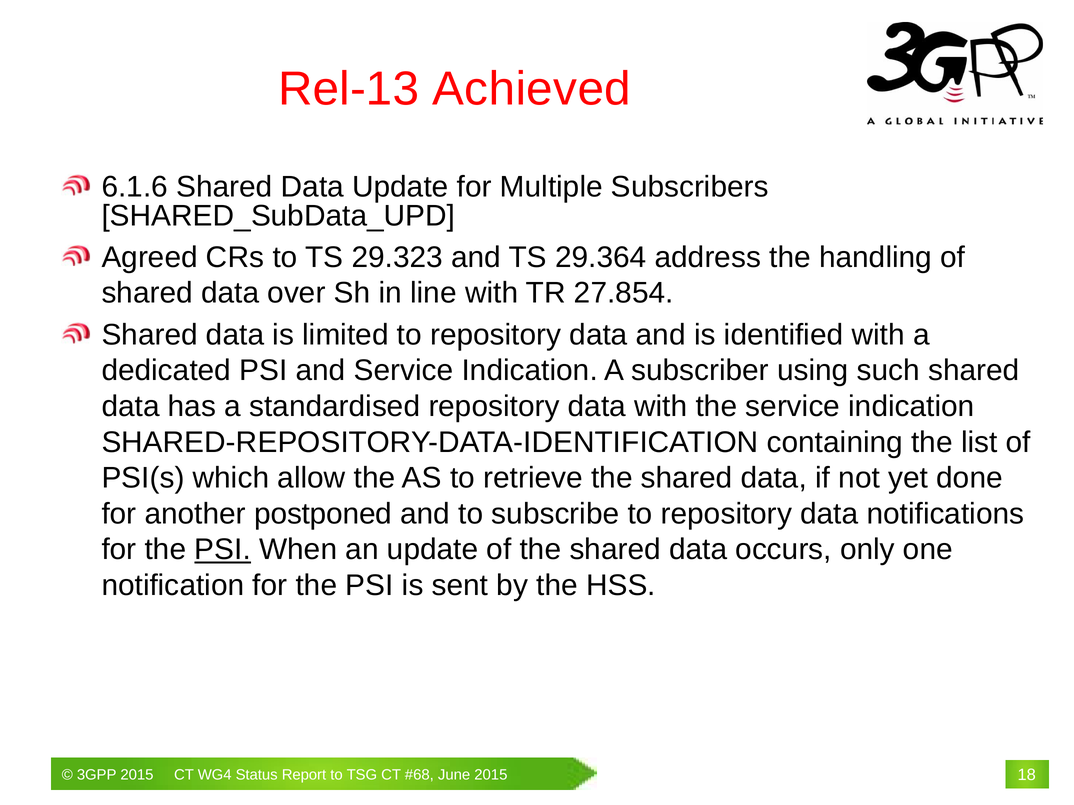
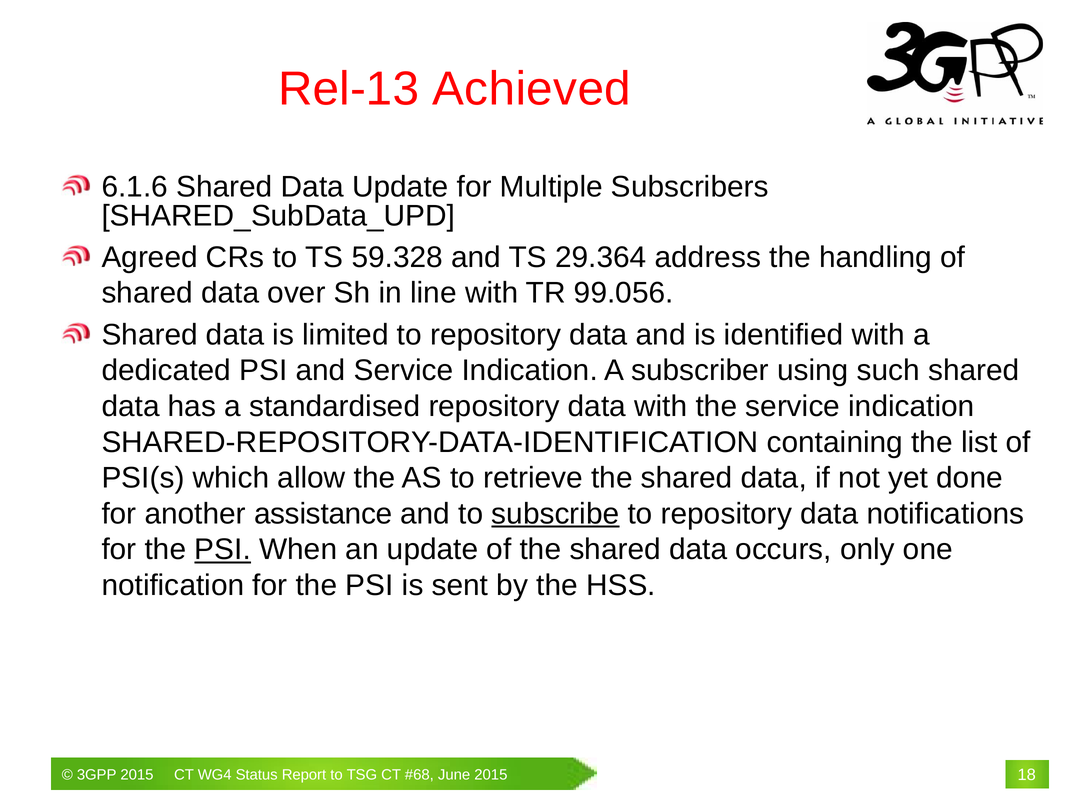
29.323: 29.323 -> 59.328 (397, 257)
27.854: 27.854 -> 99.056 (624, 293)
postponed: postponed -> assistance (323, 514)
subscribe underline: none -> present (555, 514)
